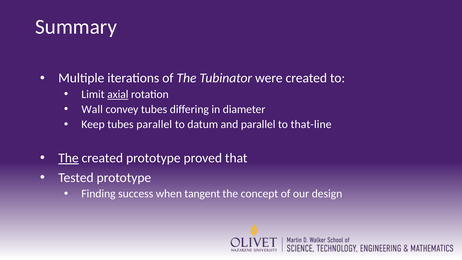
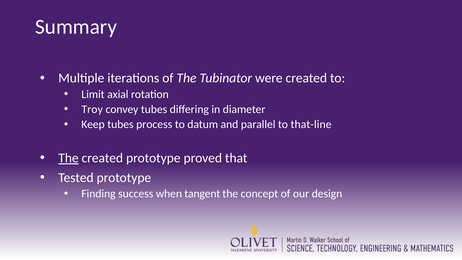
axial underline: present -> none (118, 94)
Wall: Wall -> Troy (92, 109)
tubes parallel: parallel -> process (154, 124)
